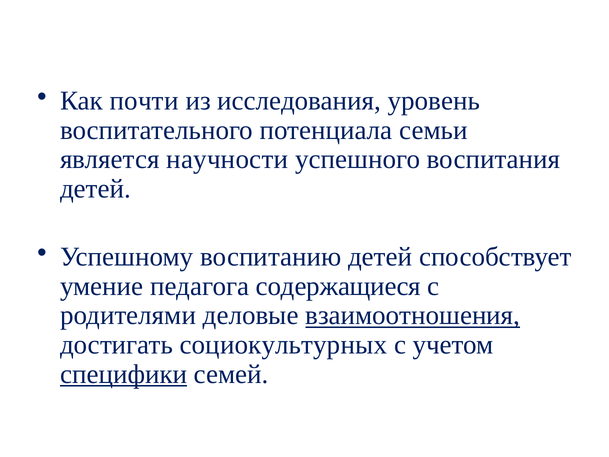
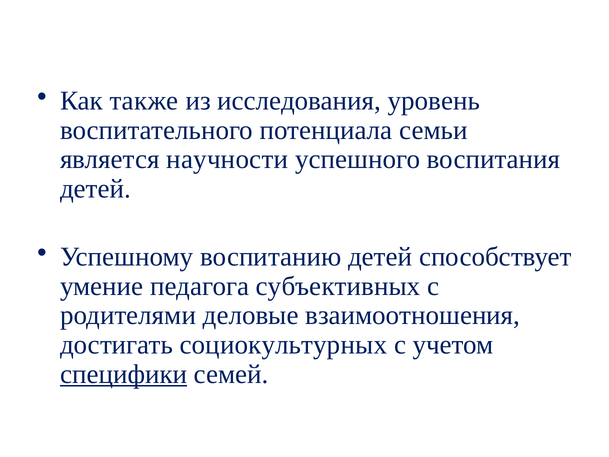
почти: почти -> также (144, 101)
содержащиеся: содержащиеся -> субъективных (338, 286)
взаимоотношения underline: present -> none (413, 315)
